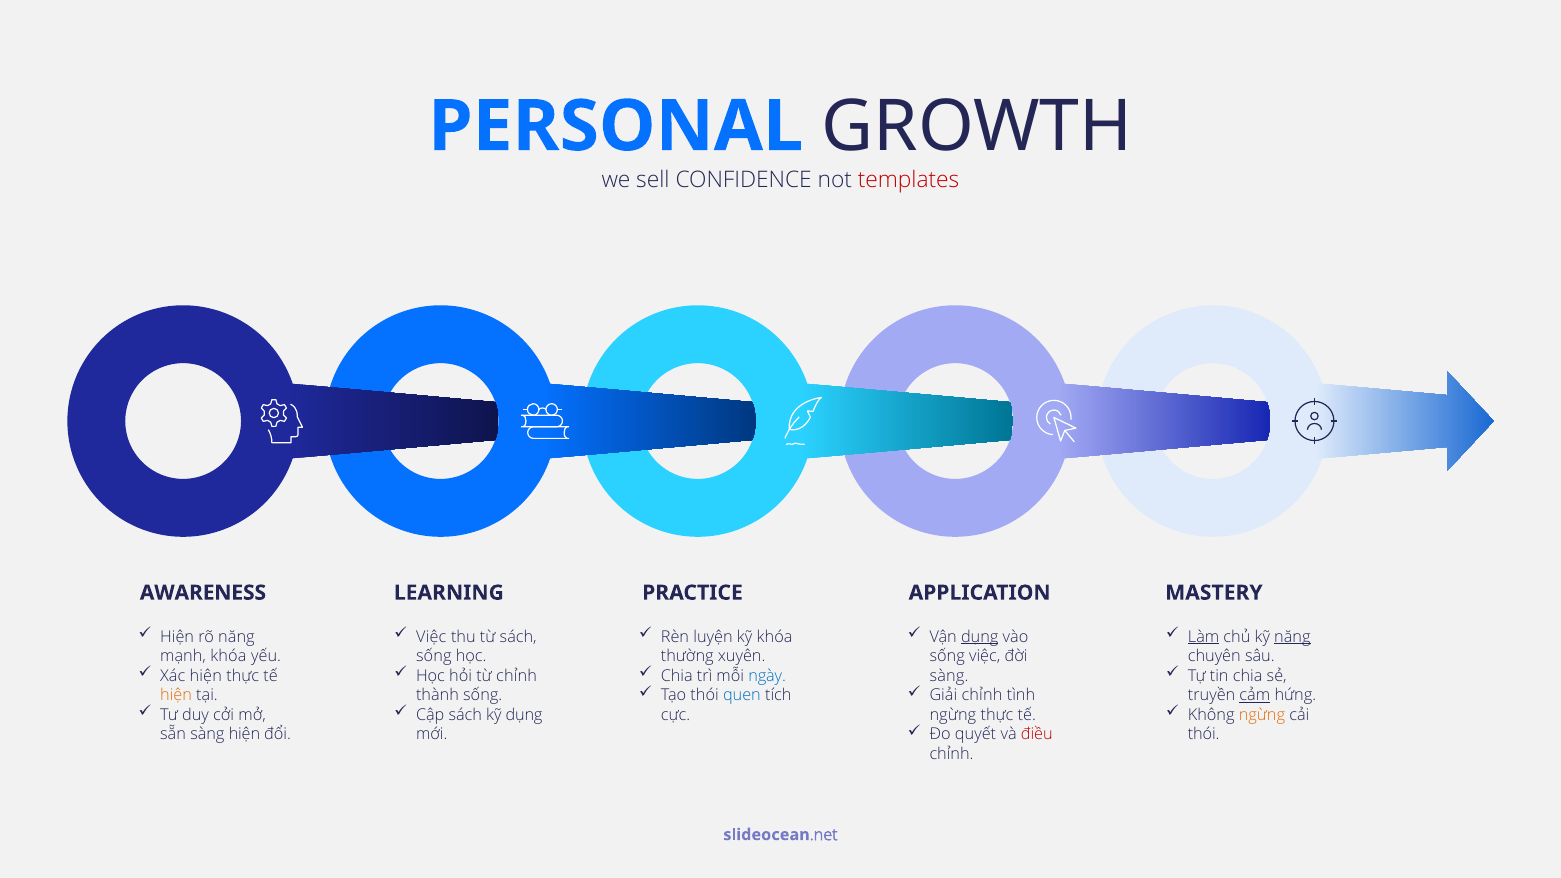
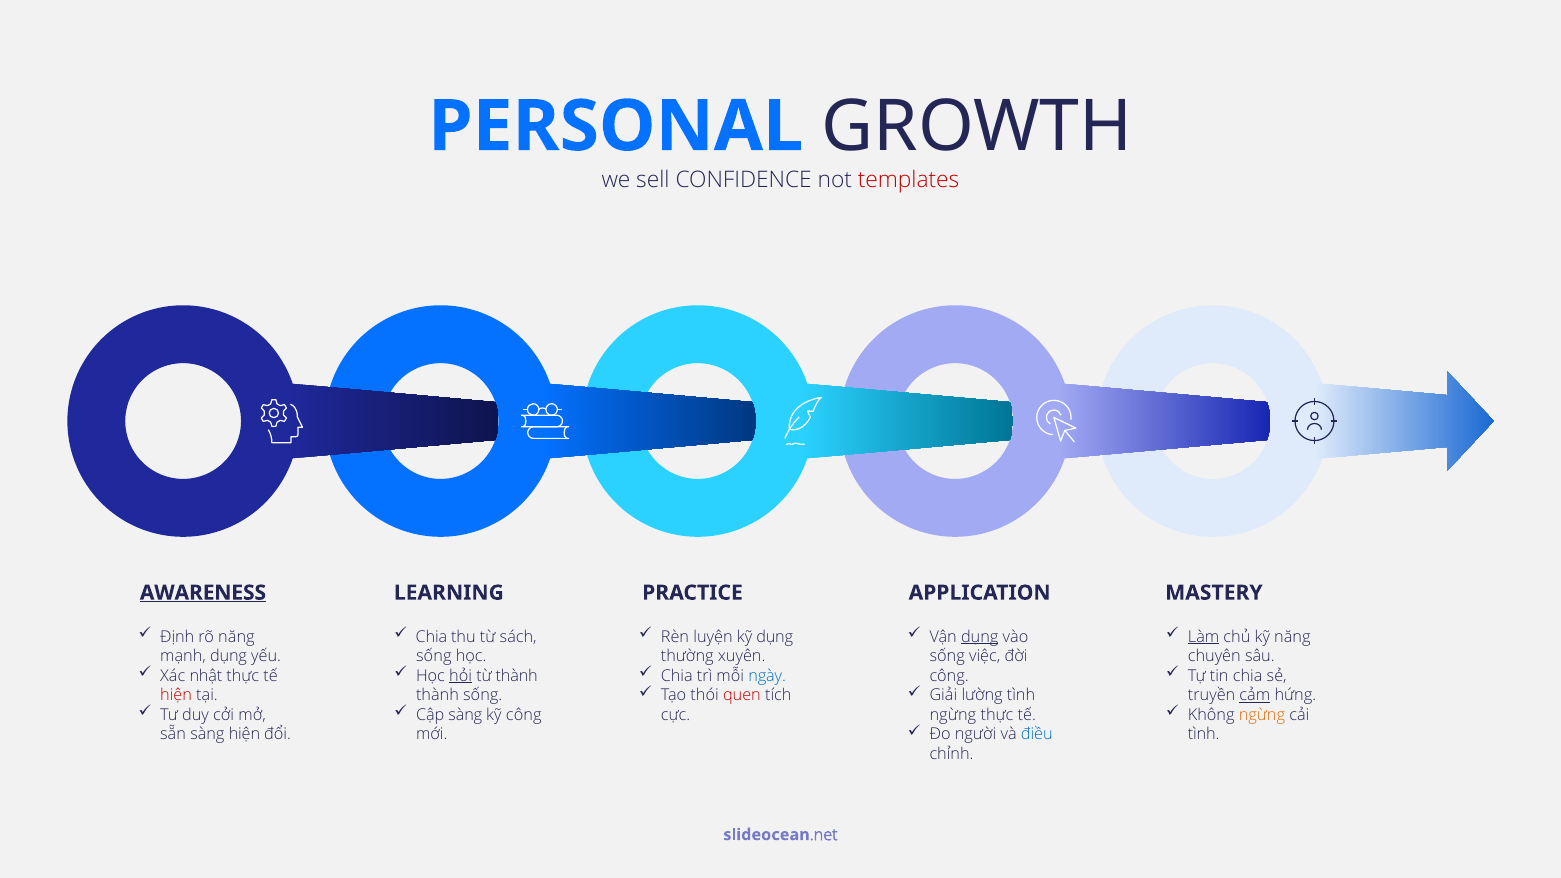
AWARENESS underline: none -> present (203, 593)
Hiện: Hiện -> Định (177, 637)
Việc: Việc -> Chia (431, 637)
năng underline: present -> none (1292, 637)
kỹ khóa: khóa -> dụng (775, 637)
mạnh khóa: khóa -> dụng (229, 656)
Xác hiện: hiện -> nhật (206, 676)
hỏi underline: none -> present (461, 676)
từ chỉnh: chỉnh -> thành (517, 676)
sàng: sàng -> công (949, 676)
quen colour: blue -> red (742, 695)
Giải chỉnh: chỉnh -> lường (982, 695)
hiện colour: orange -> red (176, 695)
Cập sách: sách -> sàng (465, 715)
kỹ dụng: dụng -> công (524, 715)
quyết: quyết -> người (976, 734)
điều colour: red -> blue (1037, 734)
thói: thói -> tình (1204, 734)
